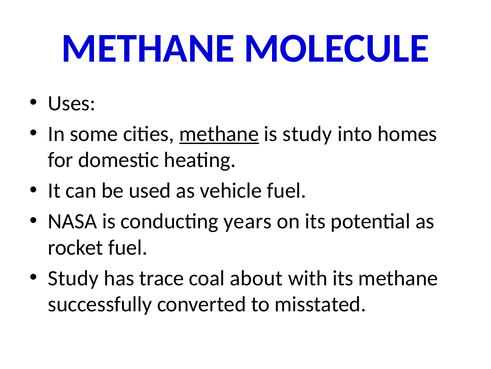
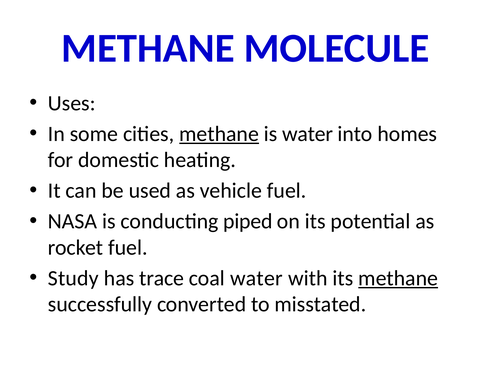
is study: study -> water (308, 134)
years: years -> piped (248, 221)
coal about: about -> water (256, 278)
methane underline: none -> present (398, 278)
